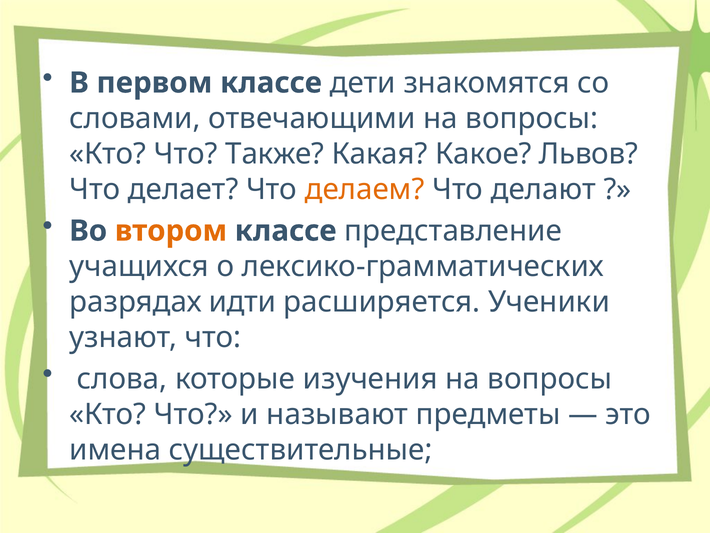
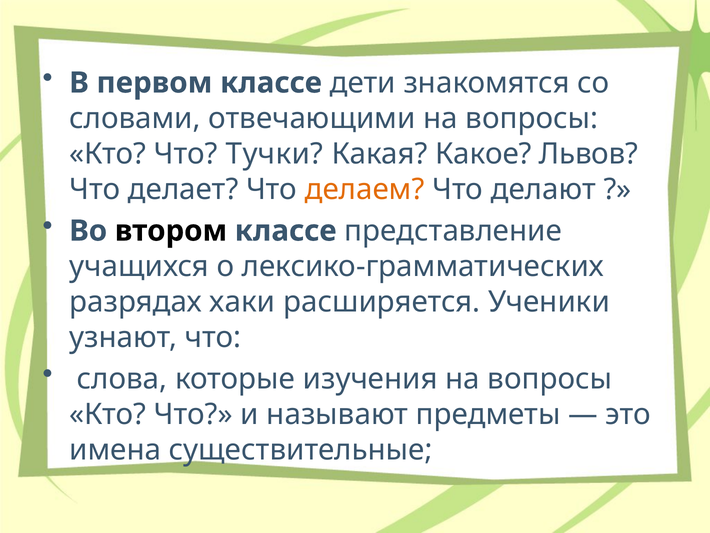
Также: Также -> Тучки (274, 154)
втором colour: orange -> black (171, 231)
идти: идти -> хаки (242, 302)
